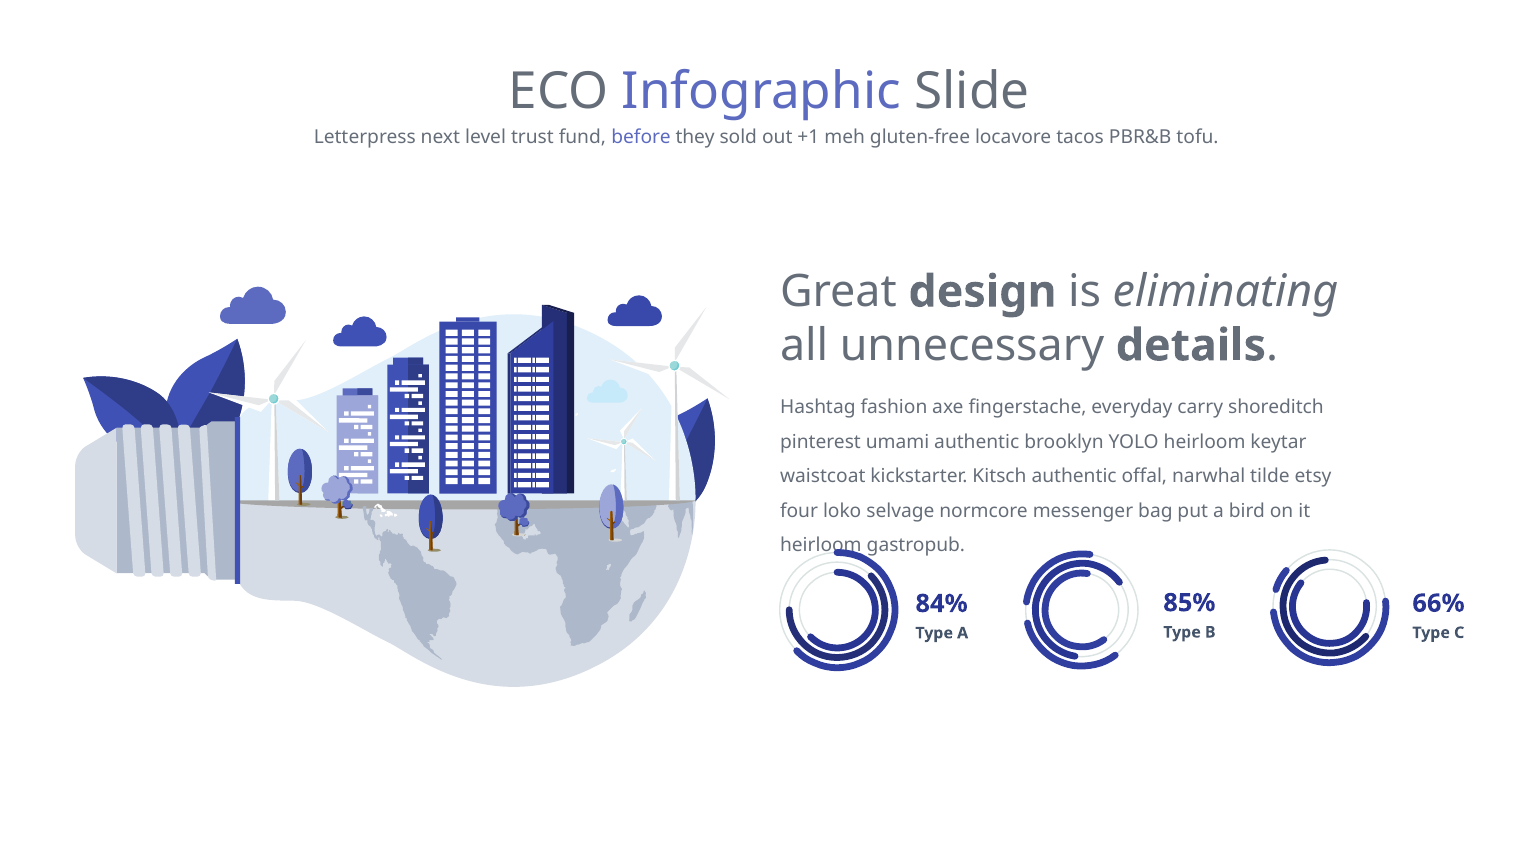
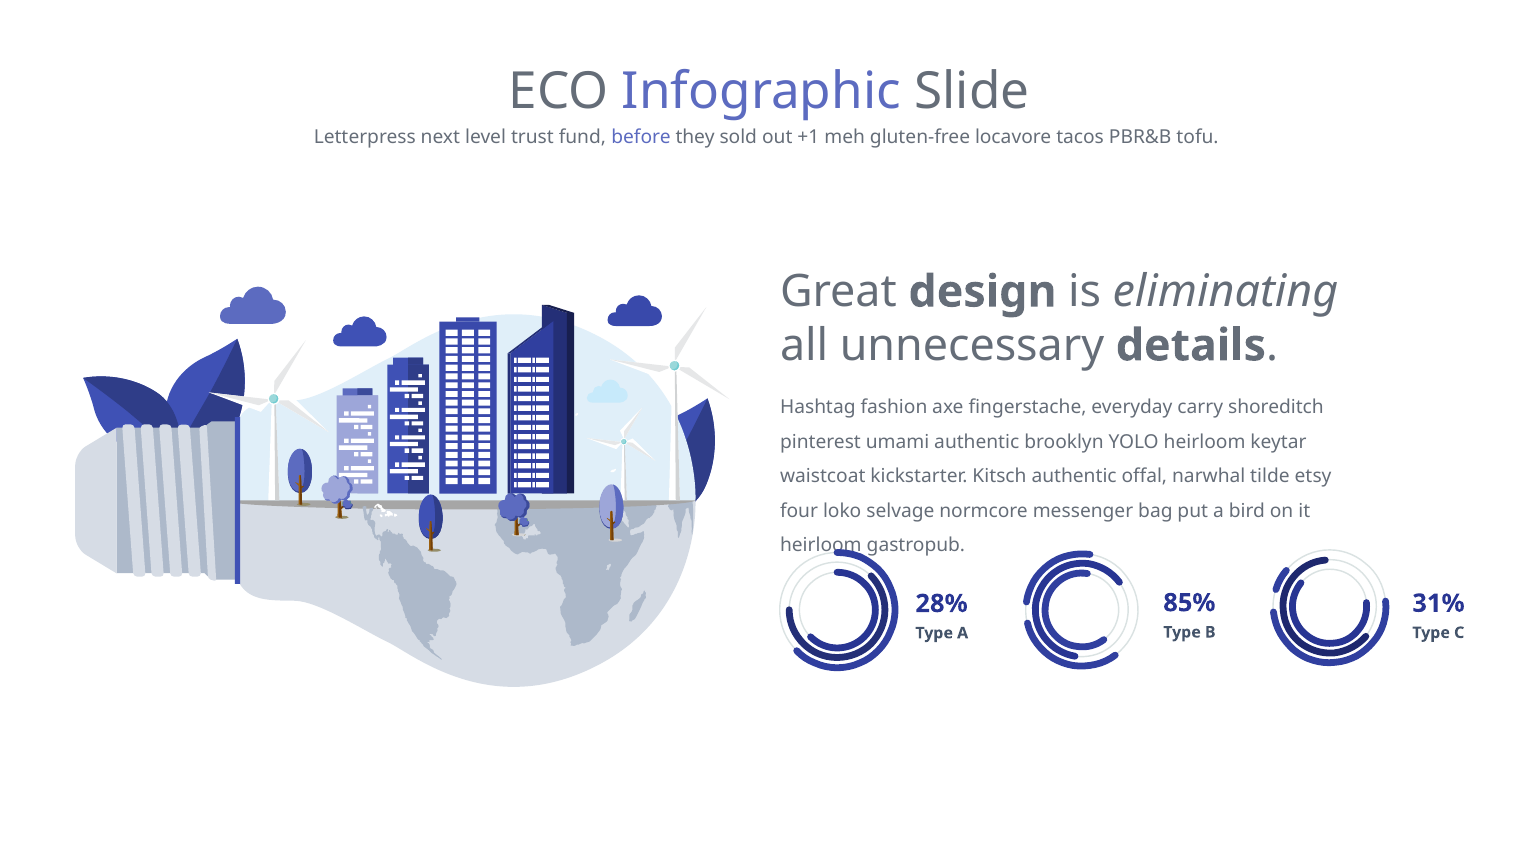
66%: 66% -> 31% (1438, 604)
84%: 84% -> 28% (942, 604)
